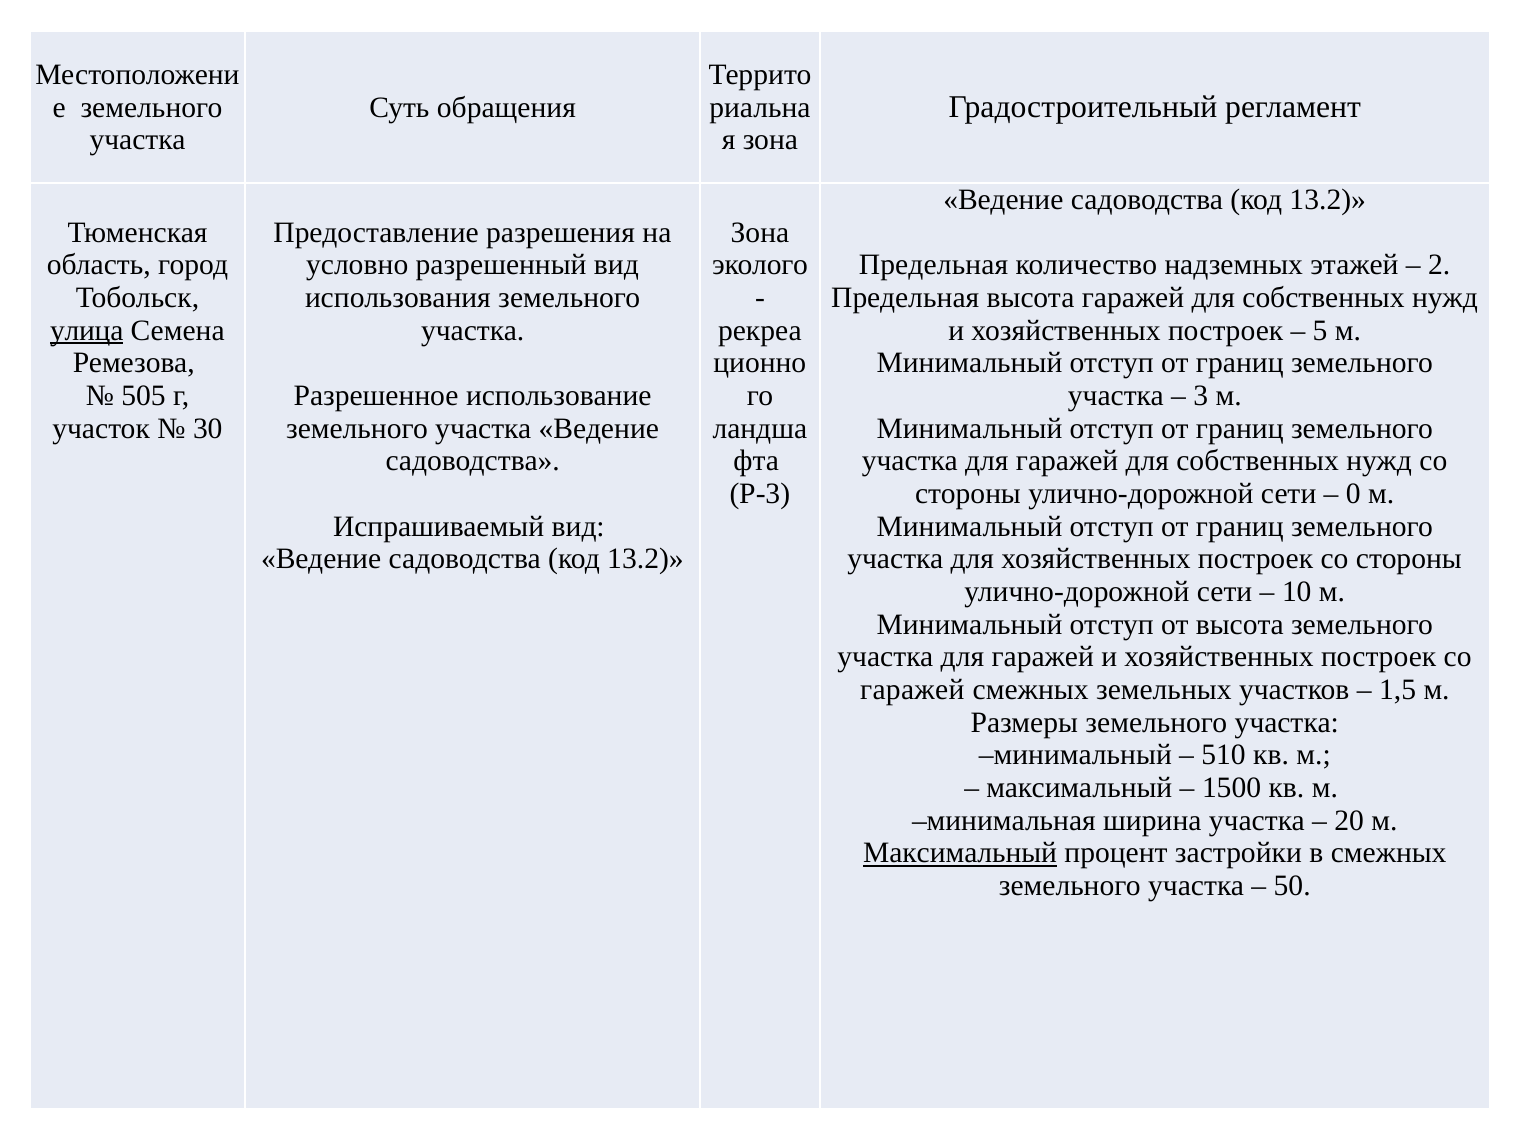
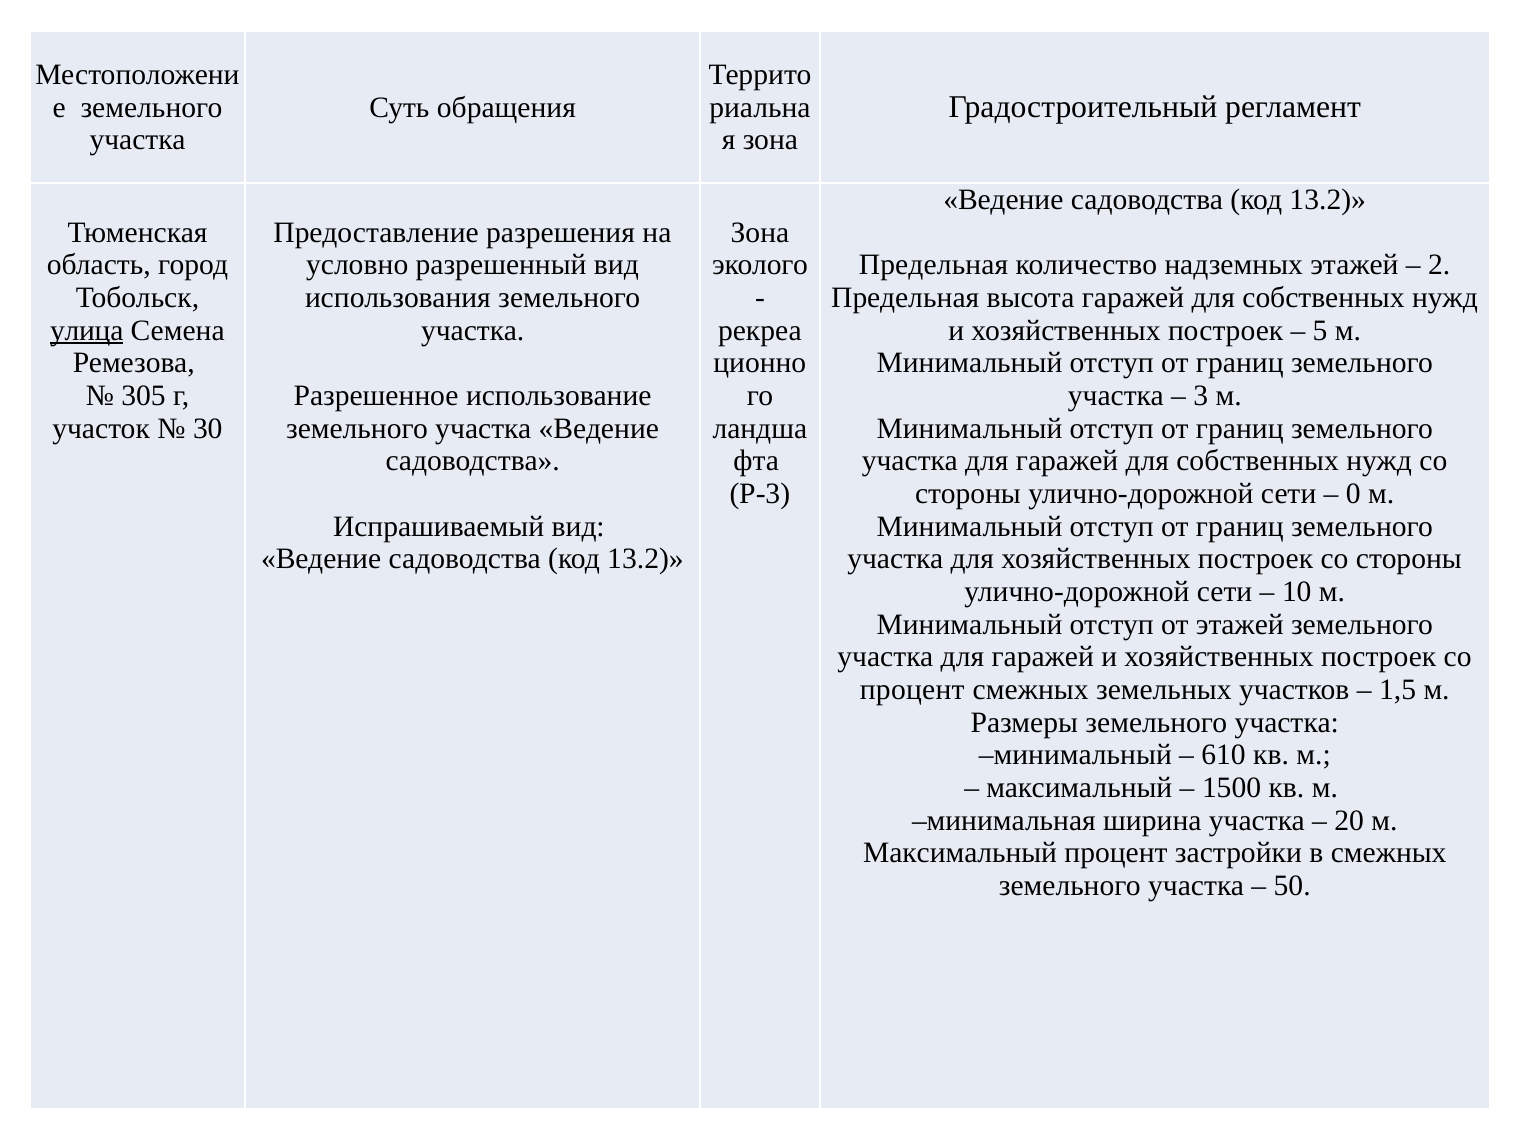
505: 505 -> 305 (144, 396)
от высота: высота -> этажей (1240, 624)
гаражей: гаражей -> процент (912, 690)
510: 510 -> 610 (1223, 755)
Максимальный underline: present -> none (960, 853)
